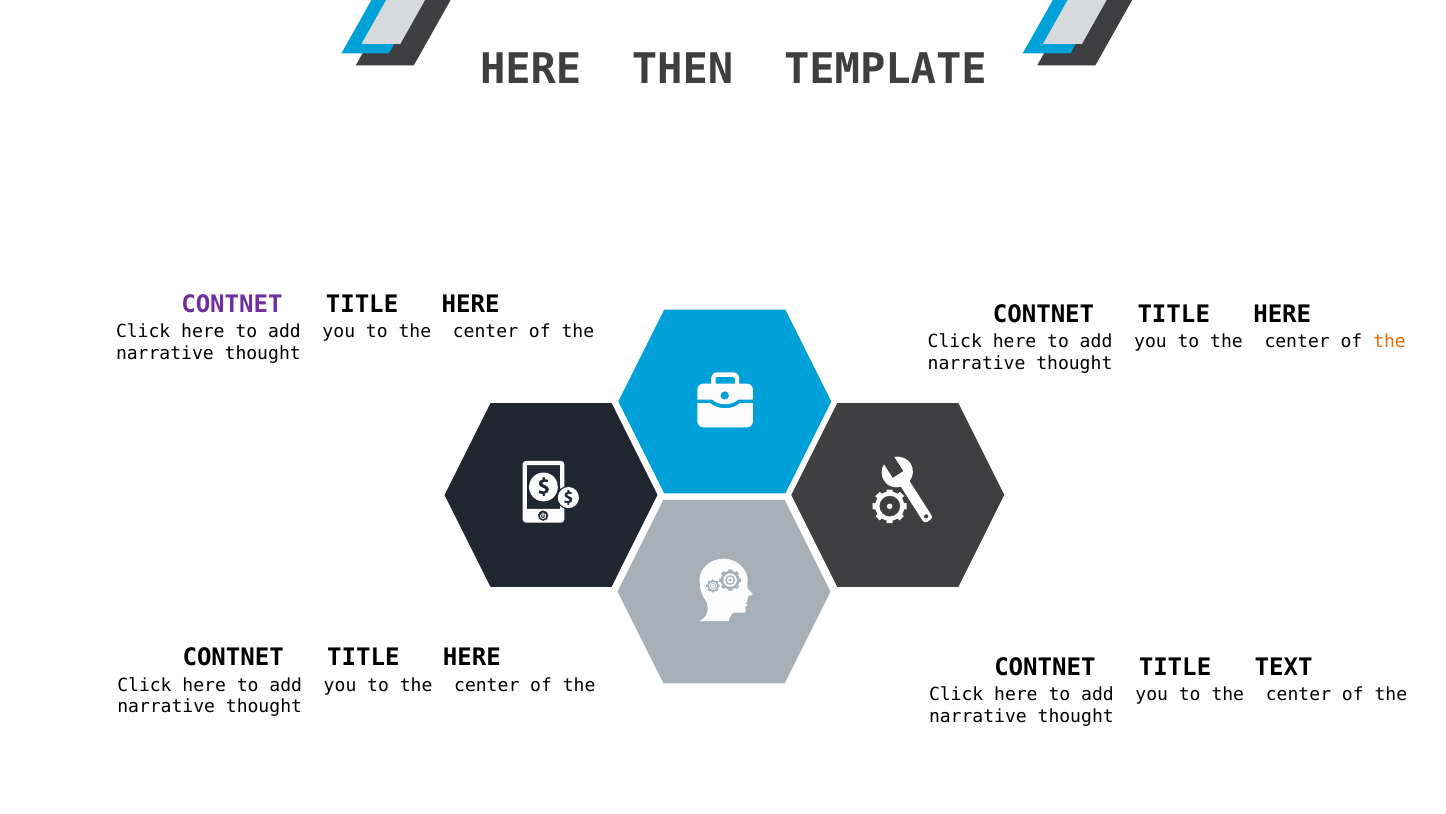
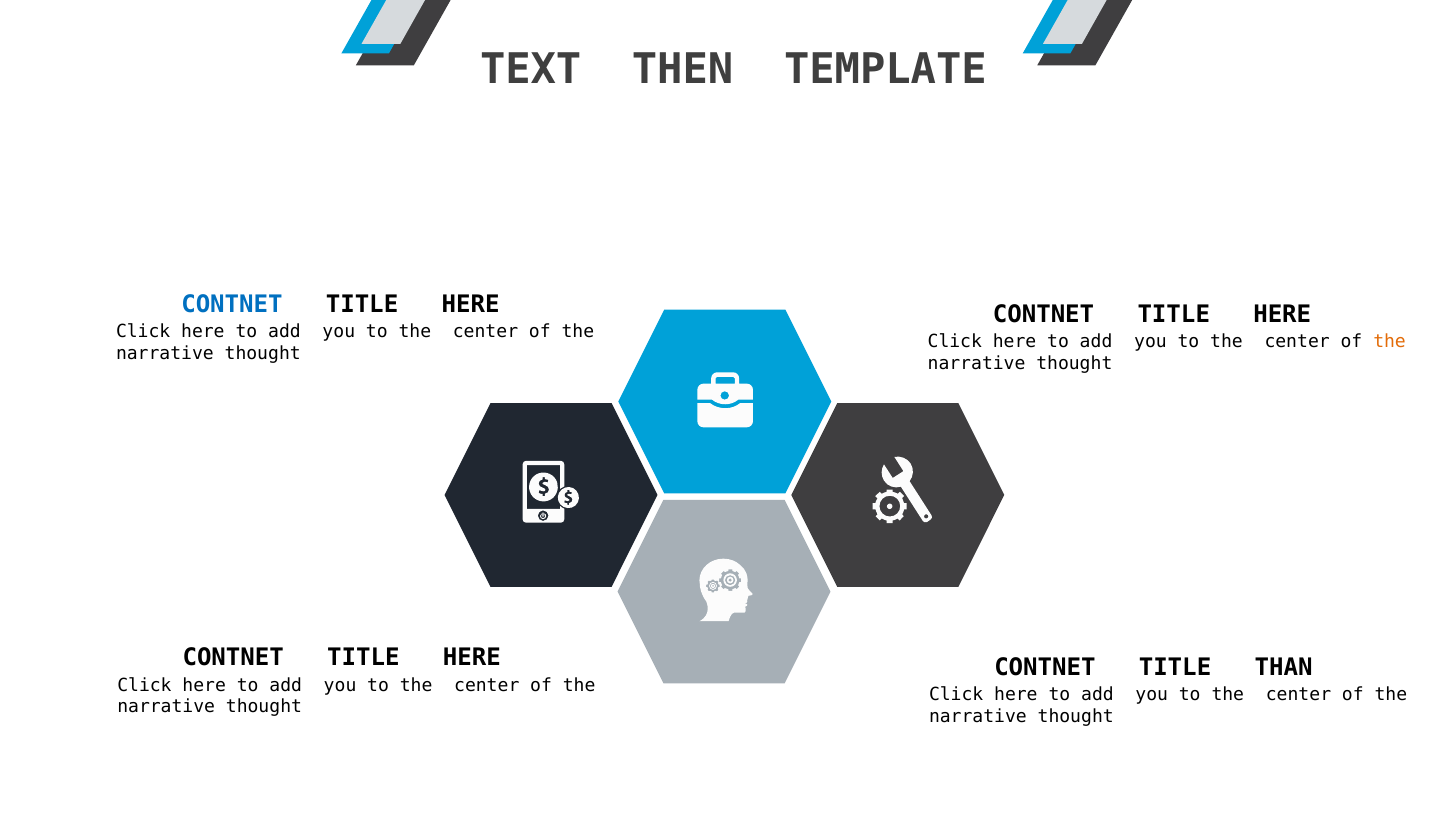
HERE: HERE -> TEXT (531, 69)
CONTNET colour: purple -> blue (232, 304)
TEXT: TEXT -> THAN (1284, 667)
